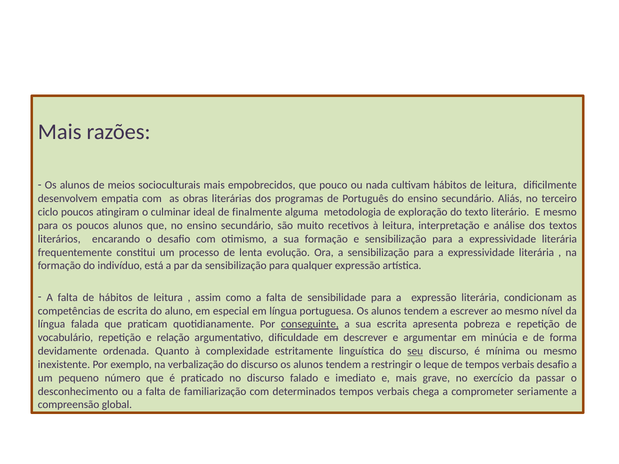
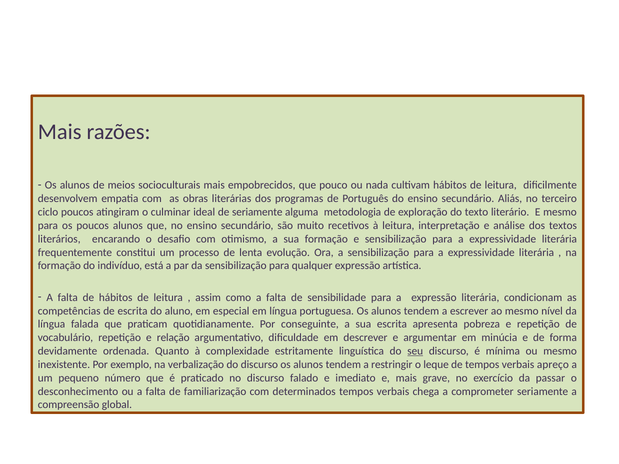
de finalmente: finalmente -> seriamente (257, 212)
conseguinte underline: present -> none (310, 324)
verbais desafio: desafio -> apreço (553, 365)
